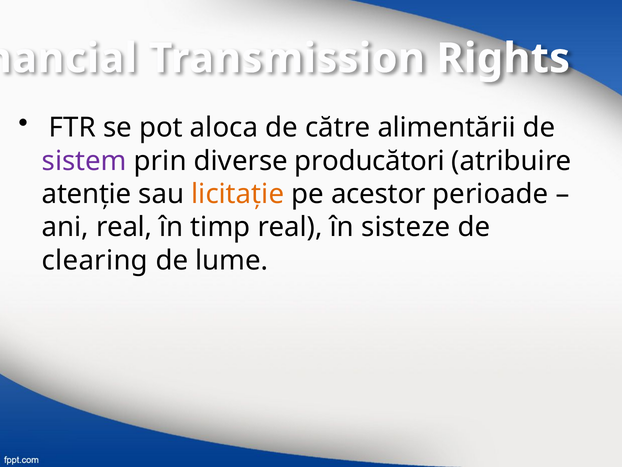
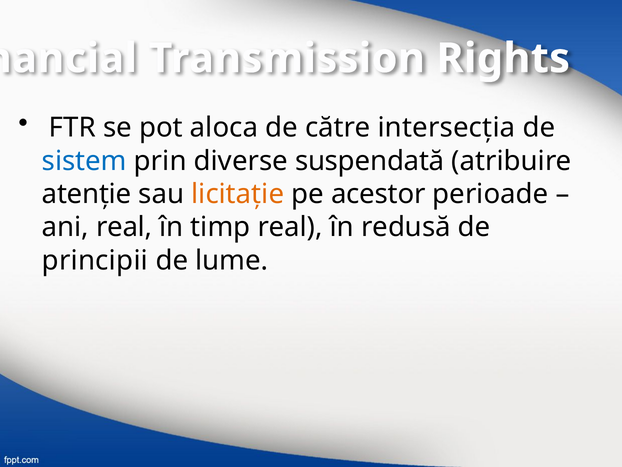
alimentării: alimentării -> intersecţia (447, 128)
sistem colour: purple -> blue (84, 161)
producători: producători -> suspendată (370, 161)
sisteze: sisteze -> redusă (406, 227)
clearing: clearing -> principii (95, 260)
